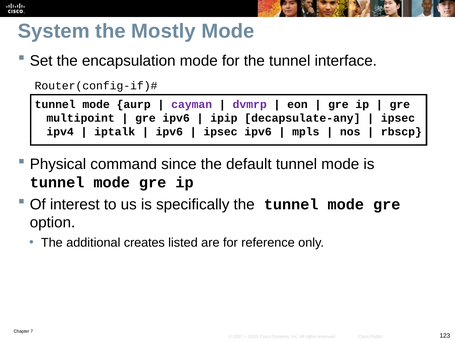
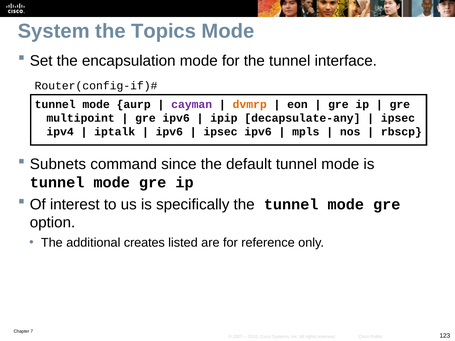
Mostly: Mostly -> Topics (164, 31)
dvmrp colour: purple -> orange (250, 104)
Physical: Physical -> Subnets (58, 164)
